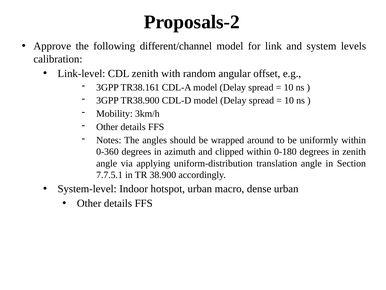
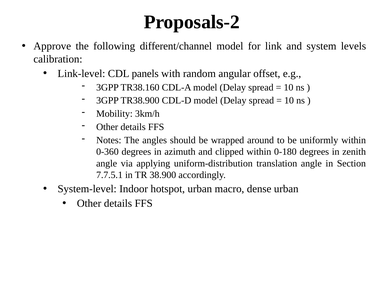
CDL zenith: zenith -> panels (145, 73)
TR38.161: TR38.161 -> TR38.160 (140, 87)
